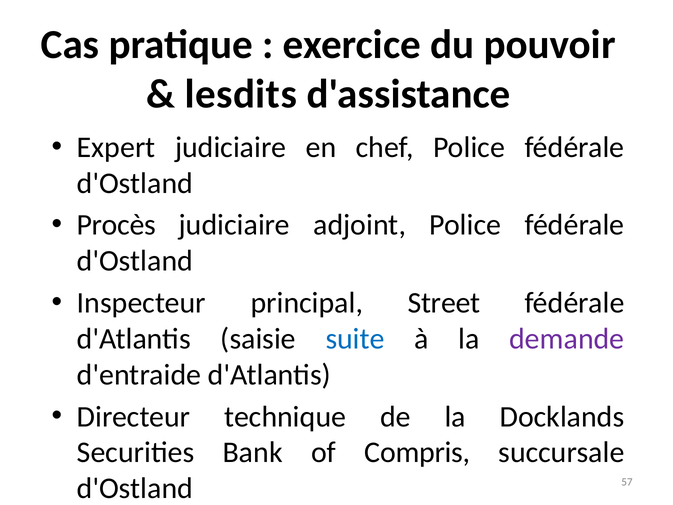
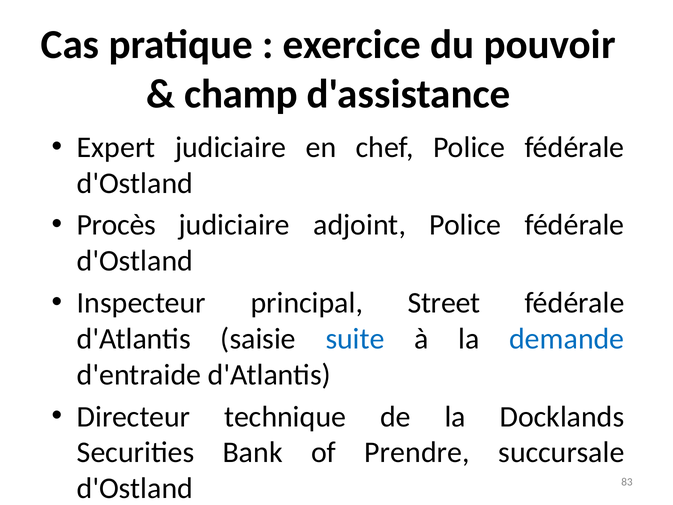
lesdits: lesdits -> champ (241, 94)
demande colour: purple -> blue (567, 339)
Compris: Compris -> Prendre (417, 452)
57: 57 -> 83 (627, 482)
